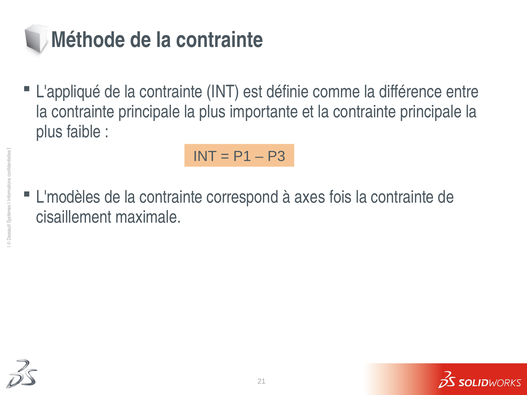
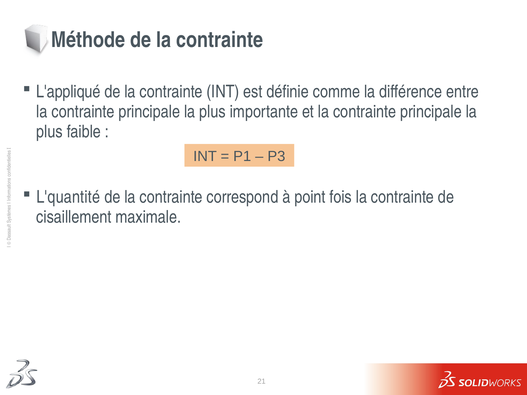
L'modèles: L'modèles -> L'quantité (68, 197)
axes: axes -> point (310, 197)
